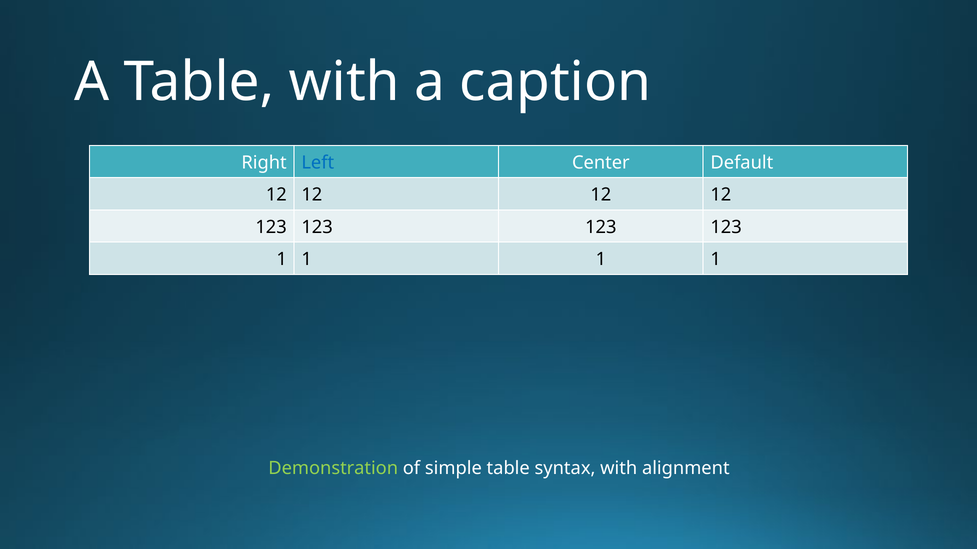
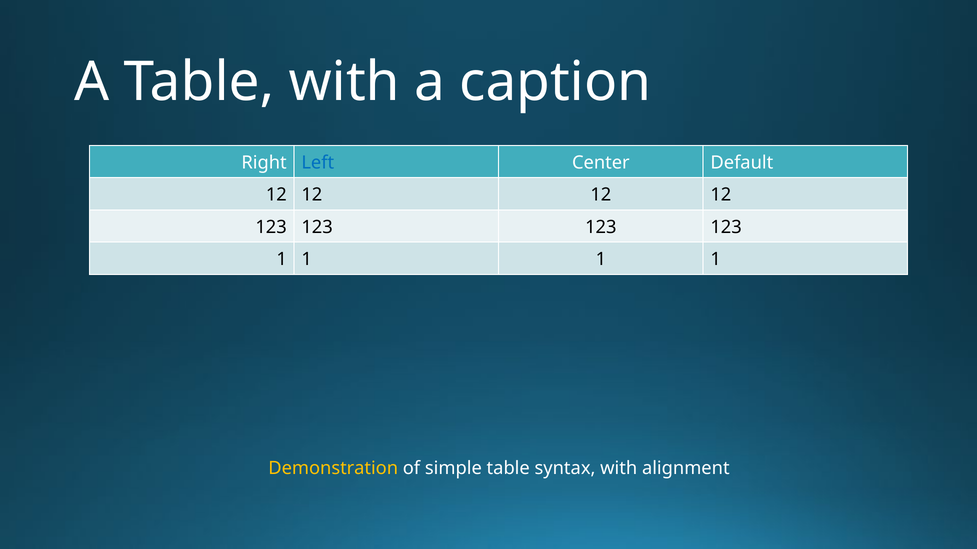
Demonstration colour: light green -> yellow (333, 469)
